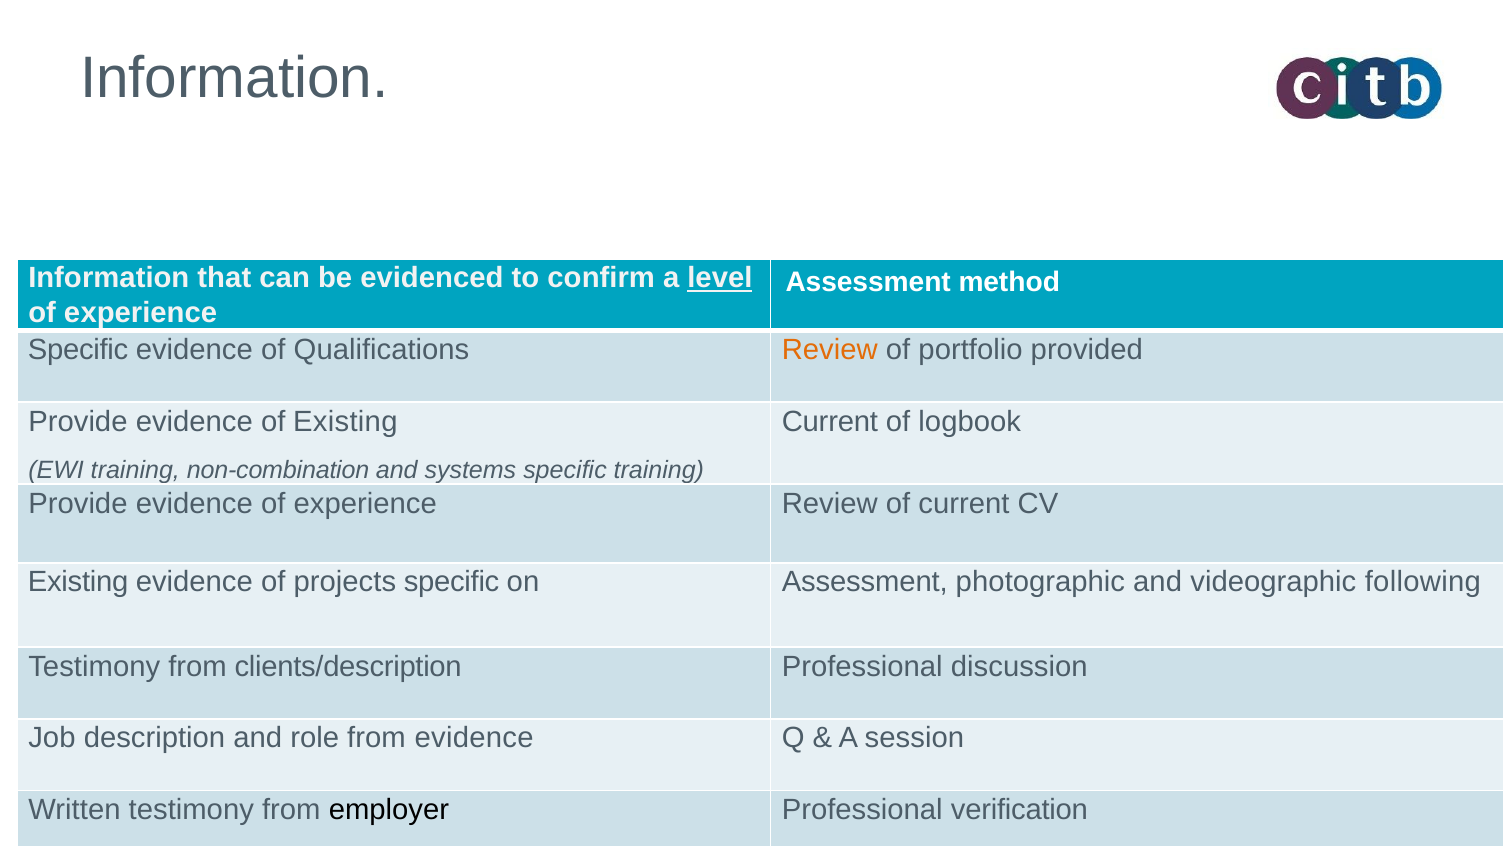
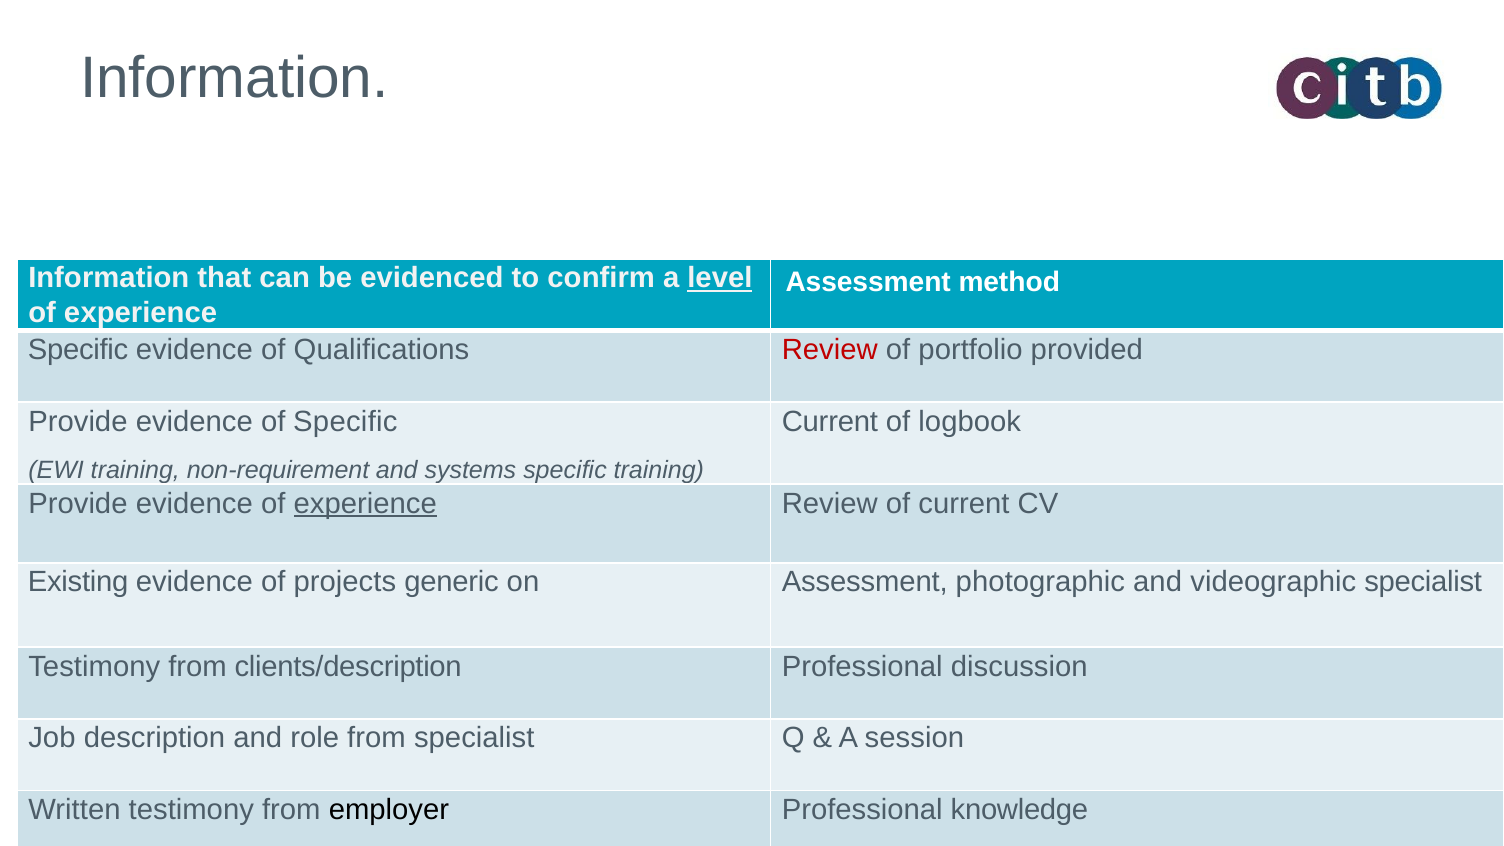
Review colour: orange -> red (830, 350)
of Existing: Existing -> Specific (345, 421)
non-combination: non-combination -> non-requirement (278, 471)
experience underline: none -> present (365, 503)
projects specific: specific -> generic (452, 582)
videographic following: following -> specialist (1423, 582)
from evidence: evidence -> specialist (474, 738)
verification: verification -> knowledge (1019, 810)
